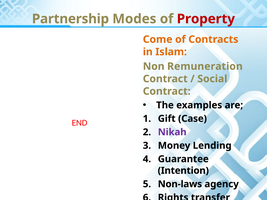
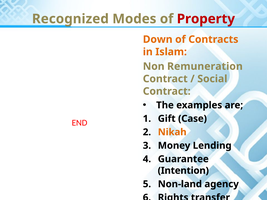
Partnership: Partnership -> Recognized (70, 19)
Come: Come -> Down (158, 39)
Nikah colour: purple -> orange (172, 132)
Non-laws: Non-laws -> Non-land (180, 184)
